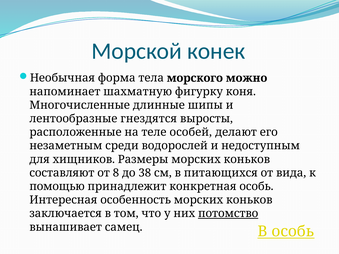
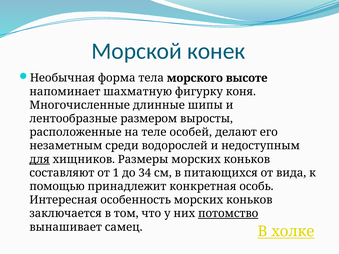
можно: можно -> высоте (247, 78)
гнездятся: гнездятся -> размером (149, 119)
для underline: none -> present (40, 159)
8: 8 -> 1 (116, 173)
38: 38 -> 34 (145, 173)
В особь: особь -> холке (293, 232)
